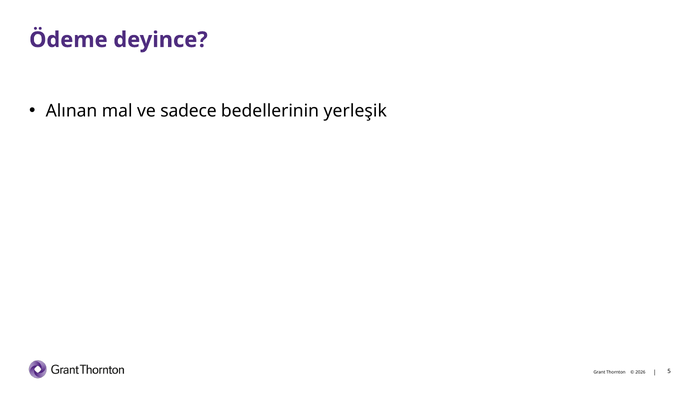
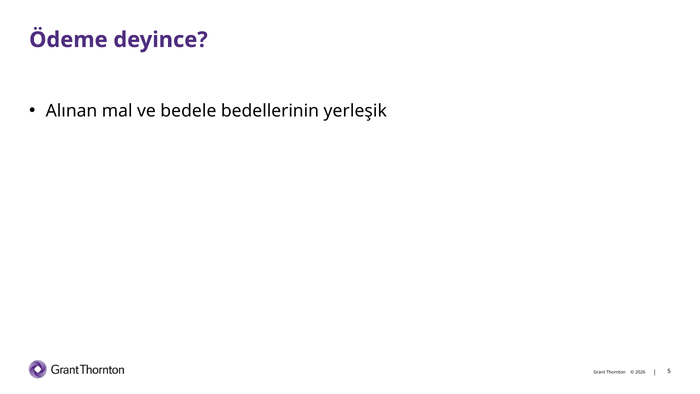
sadece: sadece -> bedele (188, 111)
